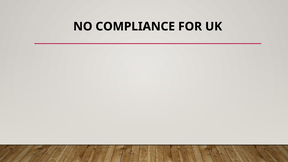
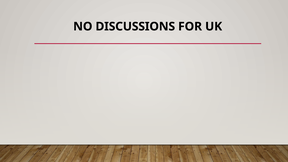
COMPLIANCE: COMPLIANCE -> DISCUSSIONS (135, 26)
